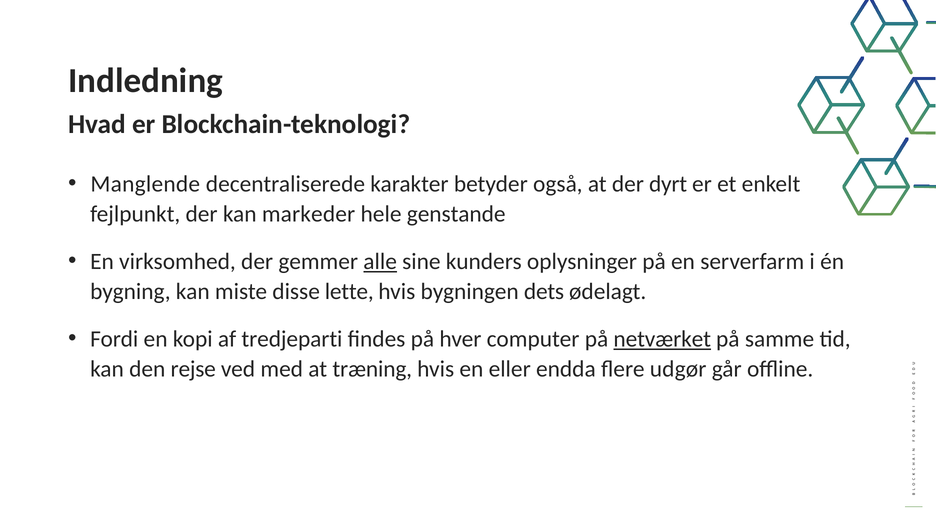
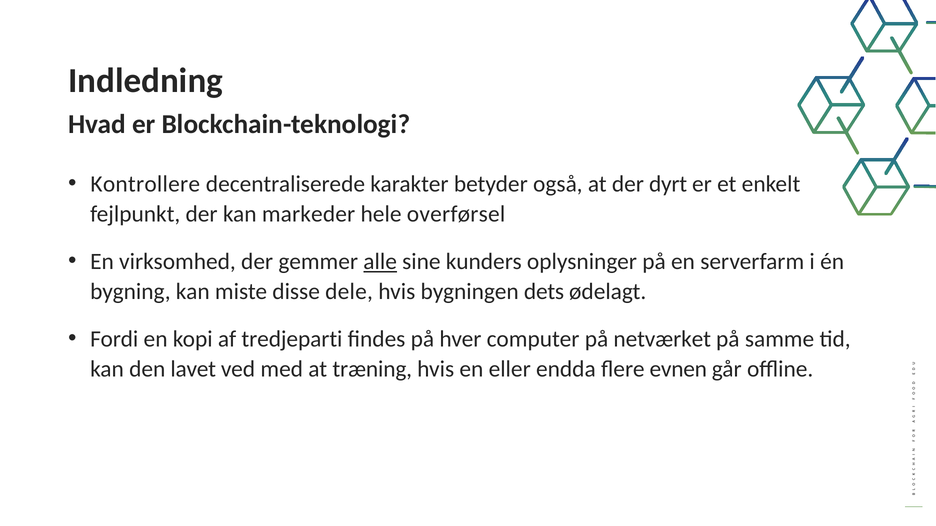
Manglende: Manglende -> Kontrollere (145, 184)
genstande: genstande -> overførsel (456, 214)
lette: lette -> dele (349, 292)
netværket underline: present -> none (662, 339)
rejse: rejse -> lavet (193, 369)
udgør: udgør -> evnen (678, 369)
